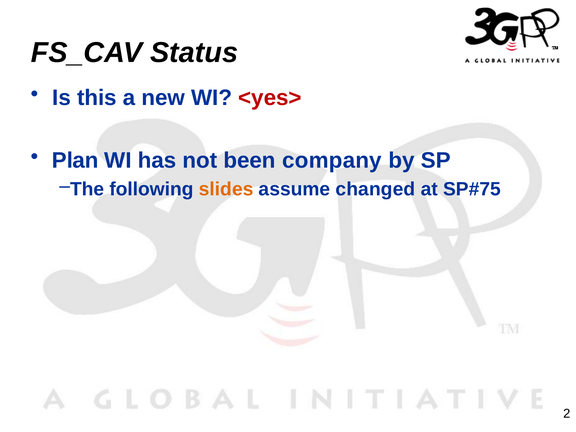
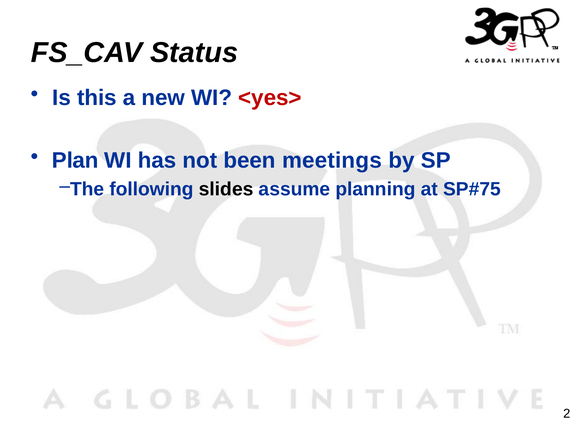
company: company -> meetings (332, 160)
slides colour: orange -> black (226, 189)
changed: changed -> planning (375, 189)
